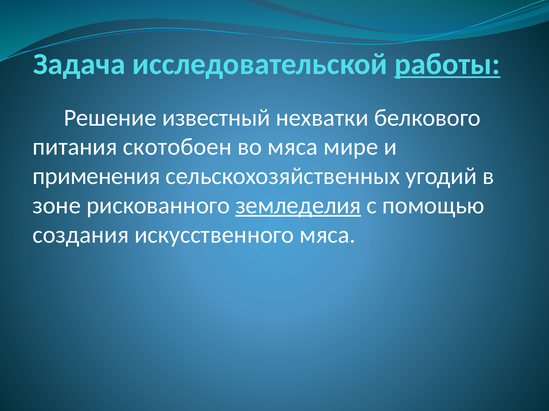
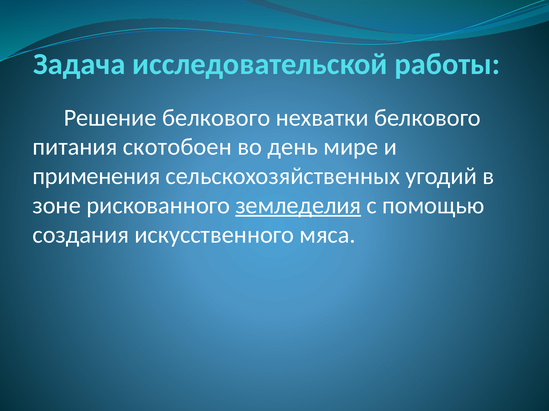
работы underline: present -> none (447, 64)
Решение известный: известный -> белкового (216, 118)
во мяса: мяса -> день (293, 147)
